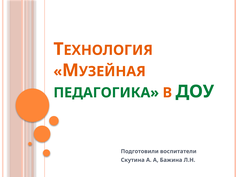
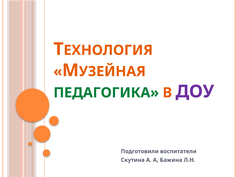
ДОУ colour: green -> purple (195, 92)
